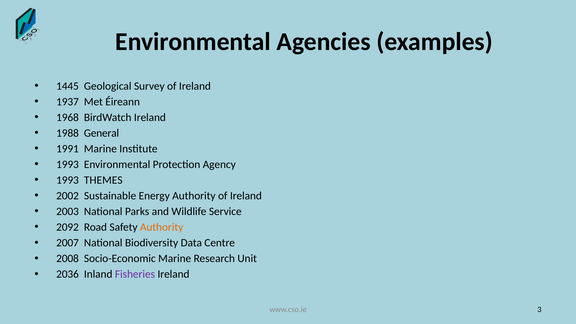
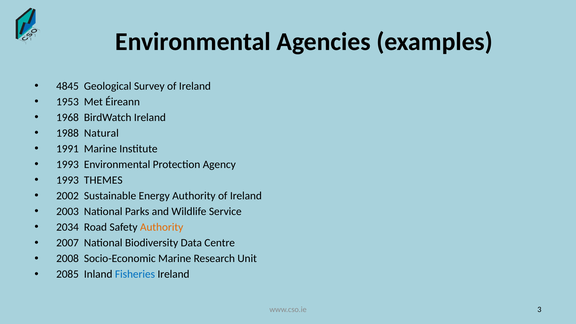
1445: 1445 -> 4845 (67, 86)
1937: 1937 -> 1953 (67, 102)
General: General -> Natural (101, 133)
2092: 2092 -> 2034 (67, 227)
2036: 2036 -> 2085 (67, 274)
Fisheries colour: purple -> blue (135, 274)
